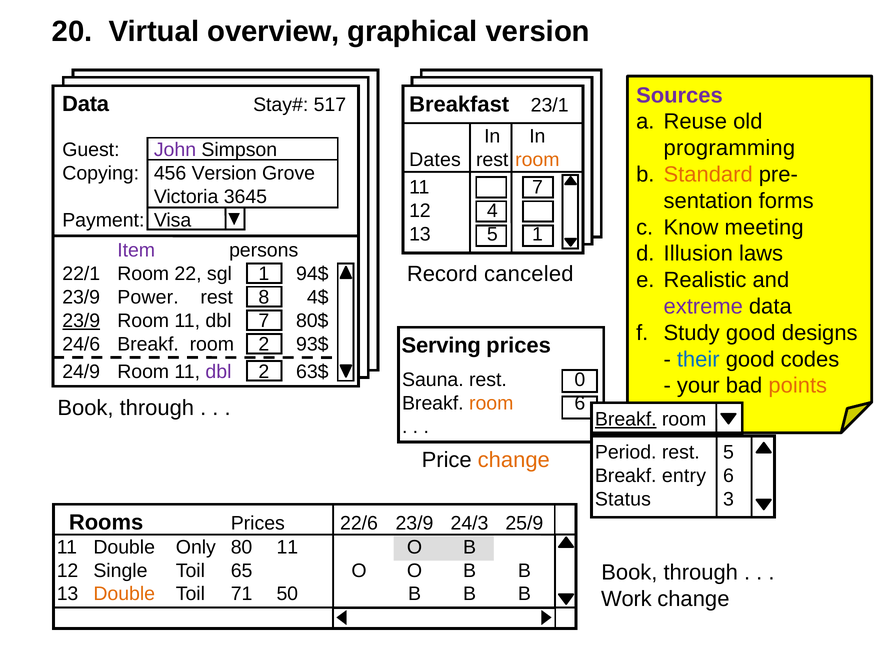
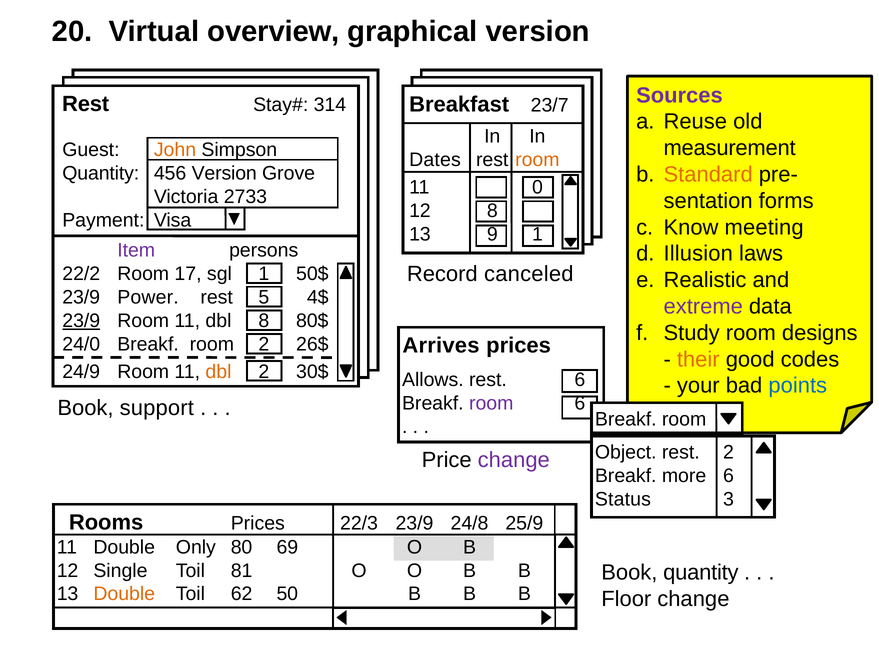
Data: Data -> Rest (86, 104)
517: 517 -> 314 (330, 105)
23/1: 23/1 -> 23/7 (550, 105)
programming: programming -> measurement (730, 148)
John colour: purple -> orange (175, 150)
Copying: Copying -> Quantity (101, 173)
11 7: 7 -> 0 (537, 187)
3645: 3645 -> 2733 (245, 197)
12 4: 4 -> 8 (492, 210)
13 5: 5 -> 9 (492, 234)
22/1: 22/1 -> 22/2 (81, 274)
22: 22 -> 17 (188, 274)
94$: 94$ -> 50$ (312, 274)
8: 8 -> 5 (264, 297)
dbl 7: 7 -> 8 (264, 320)
Study good: good -> room (751, 333)
24/6: 24/6 -> 24/0 (81, 344)
93$: 93$ -> 26$ (312, 344)
Serving: Serving -> Arrives (441, 345)
their colour: blue -> orange (698, 359)
dbl colour: purple -> orange (219, 371)
63$: 63$ -> 30$ (312, 371)
Sauna: Sauna -> Allows (433, 380)
rest 0: 0 -> 6 (580, 380)
points colour: orange -> blue (798, 385)
room colour: orange -> purple (491, 403)
through: through -> support (157, 408)
Breakf underline: present -> none (626, 419)
Period: Period -> Object (626, 452)
rest 5: 5 -> 2 (729, 452)
change colour: orange -> purple (514, 460)
entry: entry -> more (684, 475)
22/6: 22/6 -> 22/3 (359, 523)
24/3: 24/3 -> 24/8 (469, 523)
80 11: 11 -> 69 (287, 546)
65: 65 -> 81 (242, 570)
through: through -> quantity (701, 572)
71: 71 -> 62 (242, 593)
Work: Work -> Floor (626, 598)
